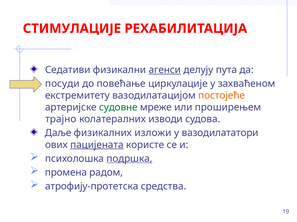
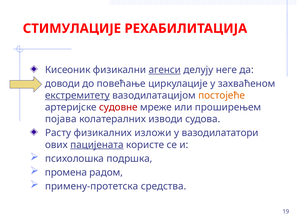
Седативи: Седативи -> Кисеоник (68, 70)
пута: пута -> неге (226, 70)
посуди: посуди -> доводи (62, 84)
екстремитету underline: none -> present (77, 96)
судовне colour: green -> red (118, 108)
трајно: трајно -> појава (61, 119)
Даље: Даље -> Расту (58, 133)
подршка underline: present -> none (129, 159)
атрофију-протетска: атрофију-протетска -> примену-протетска (92, 187)
